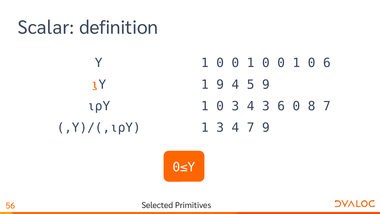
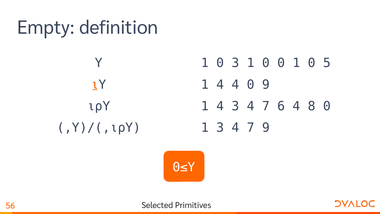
Scalar: Scalar -> Empty (46, 28)
0: 0 -> 3 (235, 63)
0 6: 6 -> 5 (327, 63)
9: 9 -> 4 (220, 84)
4 5: 5 -> 0 (251, 84)
0: 0 -> 4 (220, 106)
3: 3 -> 7 (266, 106)
6 0: 0 -> 4 (296, 106)
8 7: 7 -> 0 (327, 106)
